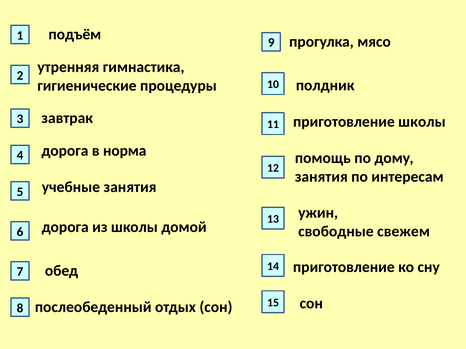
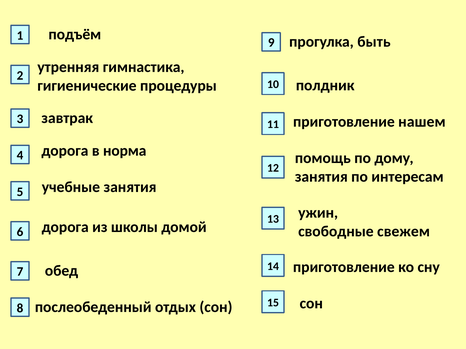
мясо: мясо -> быть (374, 42)
приготовление школы: школы -> нашем (422, 122)
